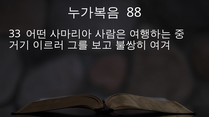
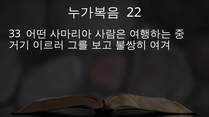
88: 88 -> 22 (134, 13)
